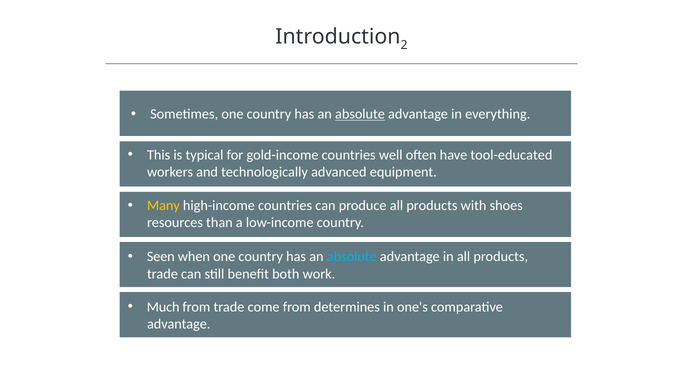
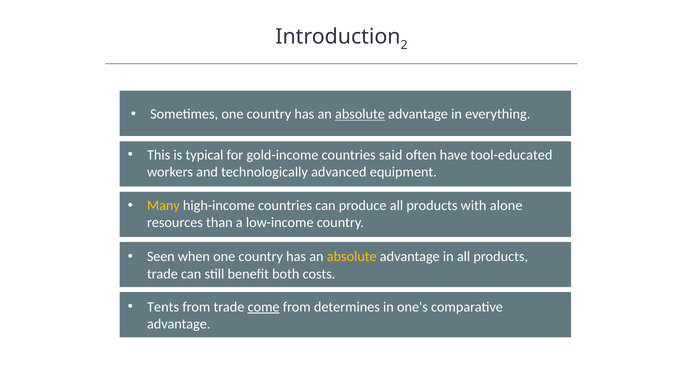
well: well -> said (391, 155)
shoes: shoes -> alone (506, 206)
absolute colour: light blue -> yellow (352, 257)
work: work -> costs (319, 274)
Much: Much -> Tents (163, 307)
come underline: none -> present (264, 307)
